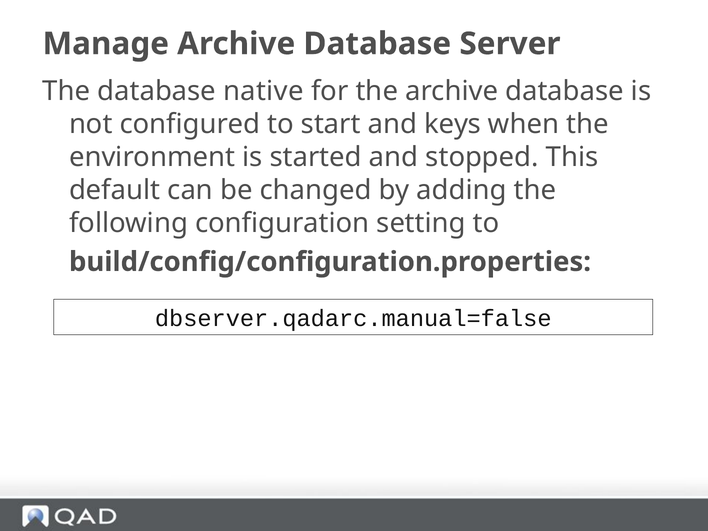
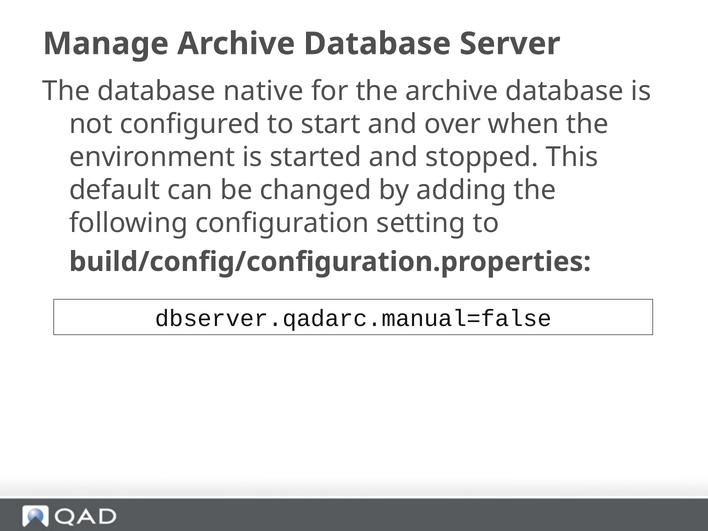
keys: keys -> over (453, 124)
